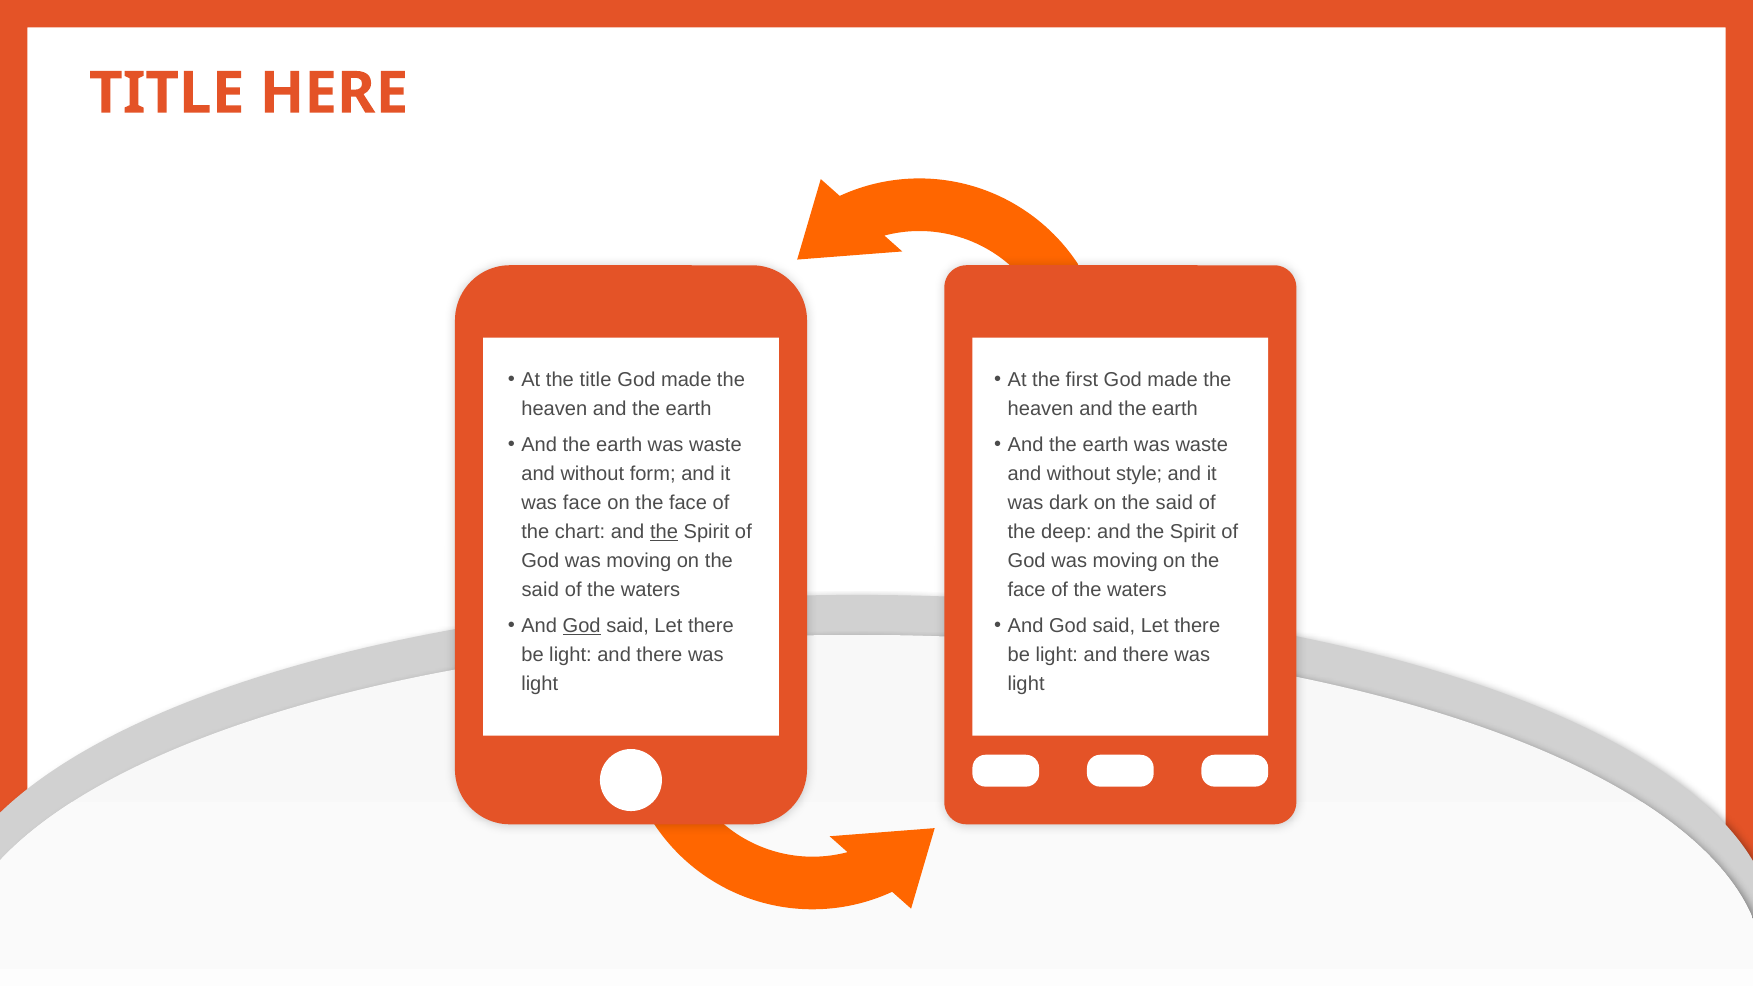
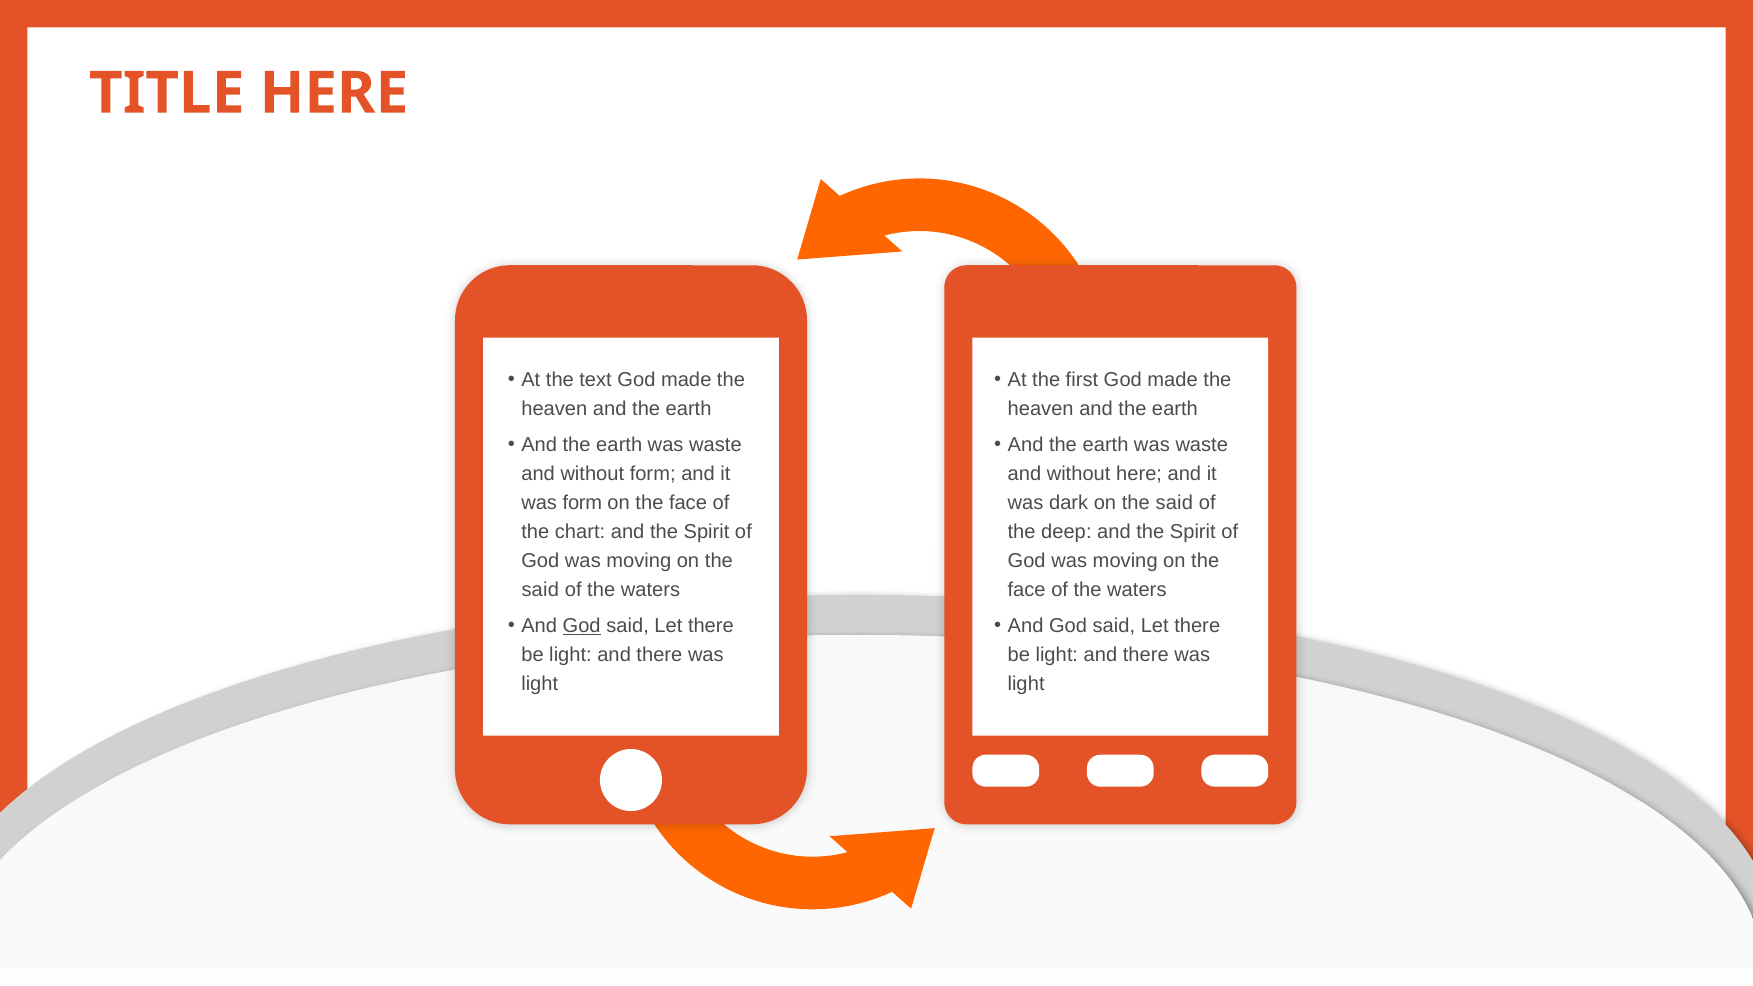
the title: title -> text (596, 380)
without style: style -> here (1139, 474)
was face: face -> form (582, 503)
the underline: present -> none (664, 532)
